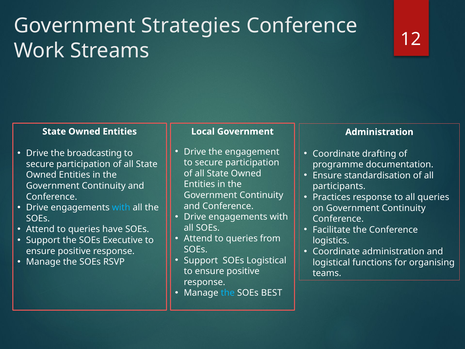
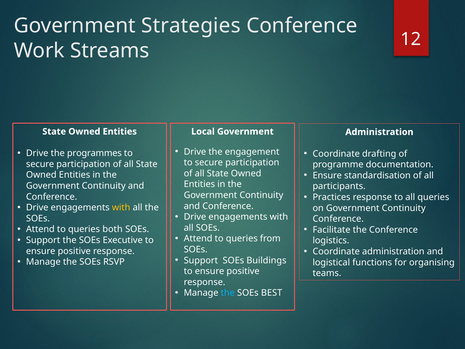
broadcasting: broadcasting -> programmes (94, 153)
with colour: light blue -> yellow (121, 207)
have: have -> both (113, 229)
SOEs Logistical: Logistical -> Buildings (266, 260)
